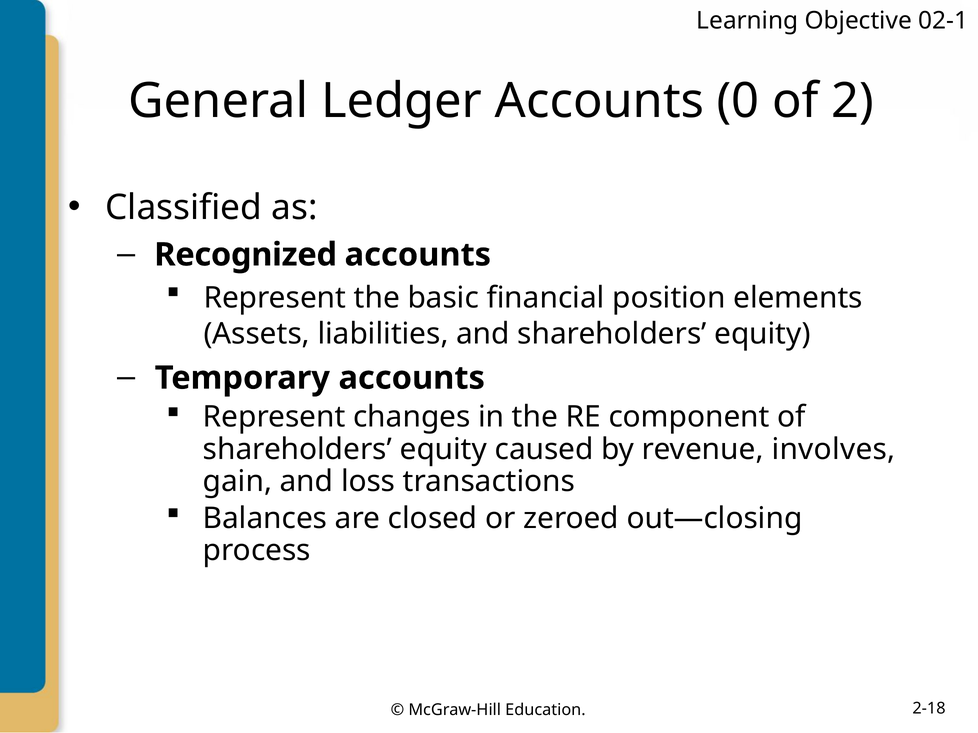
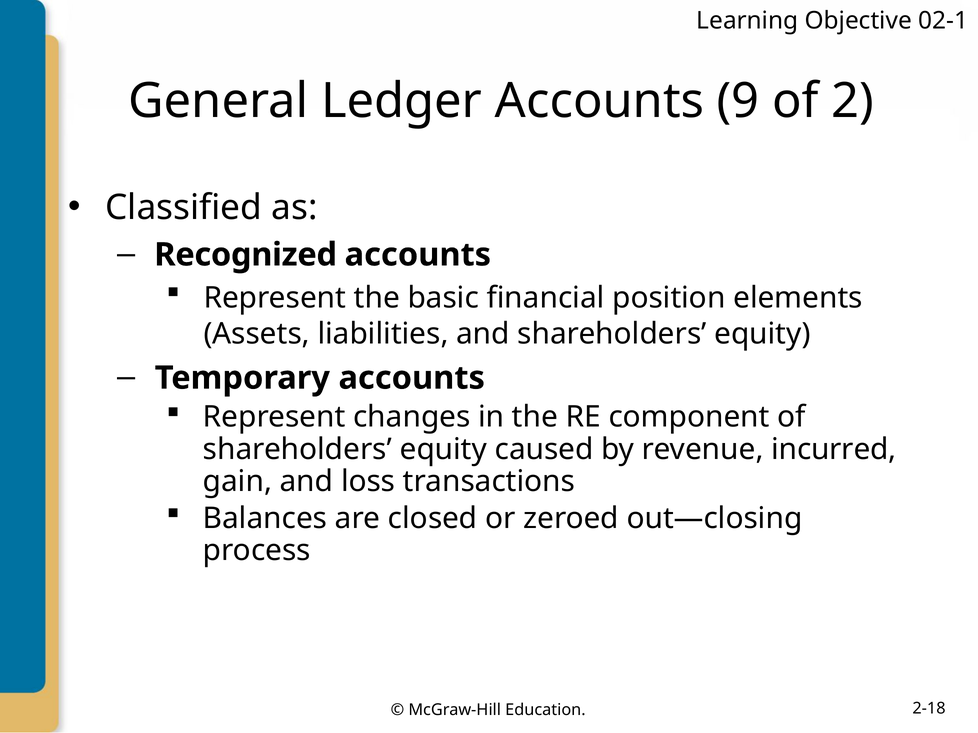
0: 0 -> 9 (738, 101)
involves: involves -> incurred (834, 450)
